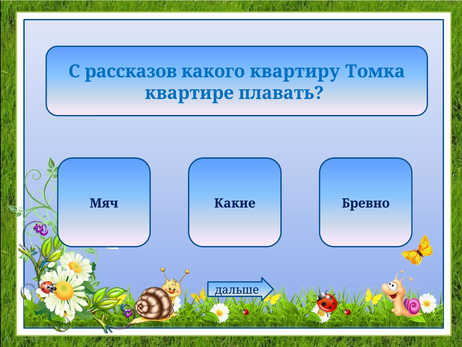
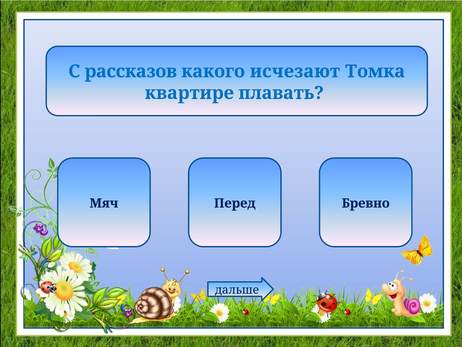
квартиру: квартиру -> исчезают (295, 71)
Какие: Какие -> Перед (235, 203)
